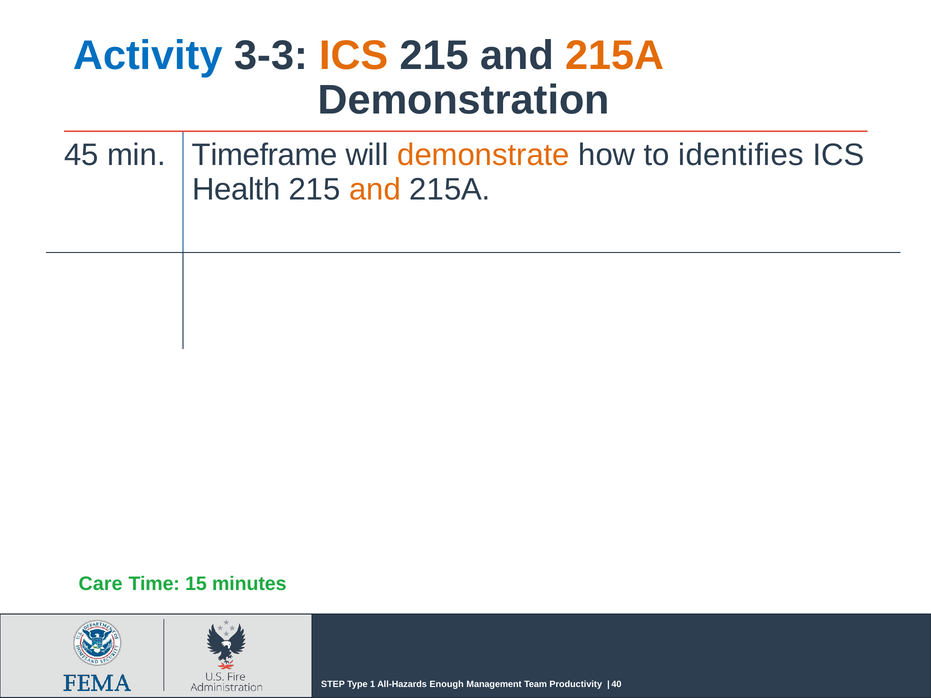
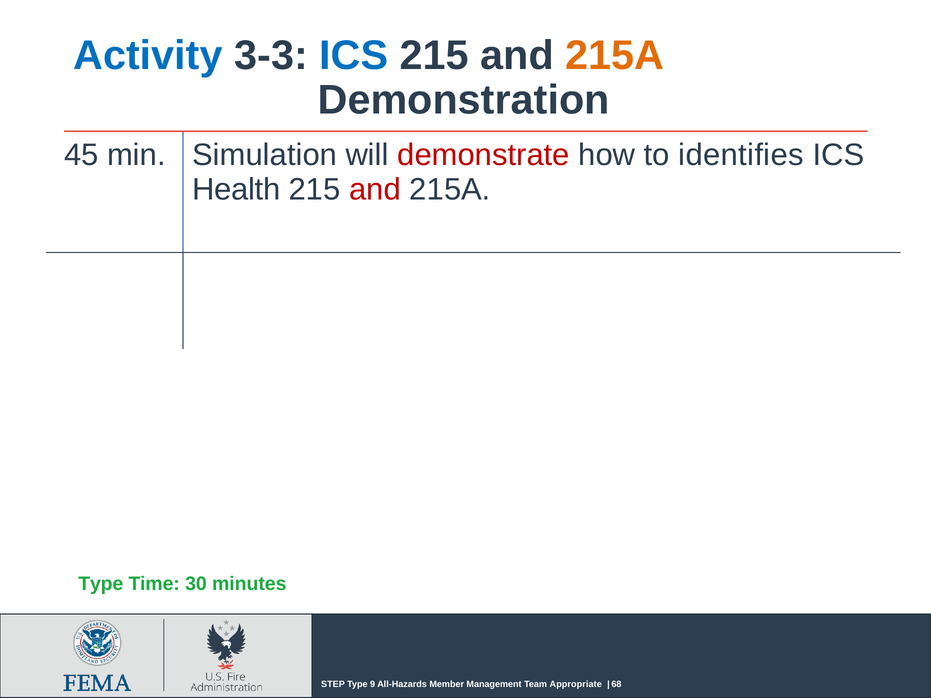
ICS colour: orange -> blue (354, 56)
Timeframe: Timeframe -> Simulation (265, 155)
demonstrate colour: orange -> red (484, 155)
and colour: orange -> red (375, 190)
Care: Care -> Type (101, 584)
15: 15 -> 30 (196, 584)
1: 1 -> 9 (373, 684)
Enough: Enough -> Member (447, 684)
Productivity: Productivity -> Appropriate (576, 684)
40: 40 -> 68 (617, 684)
